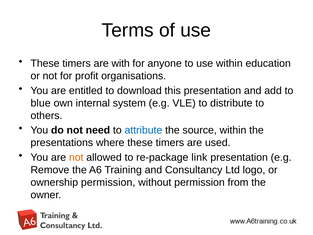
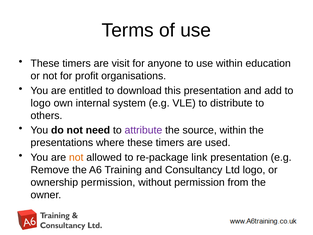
with: with -> visit (121, 63)
blue: blue -> logo (41, 103)
attribute colour: blue -> purple (143, 130)
